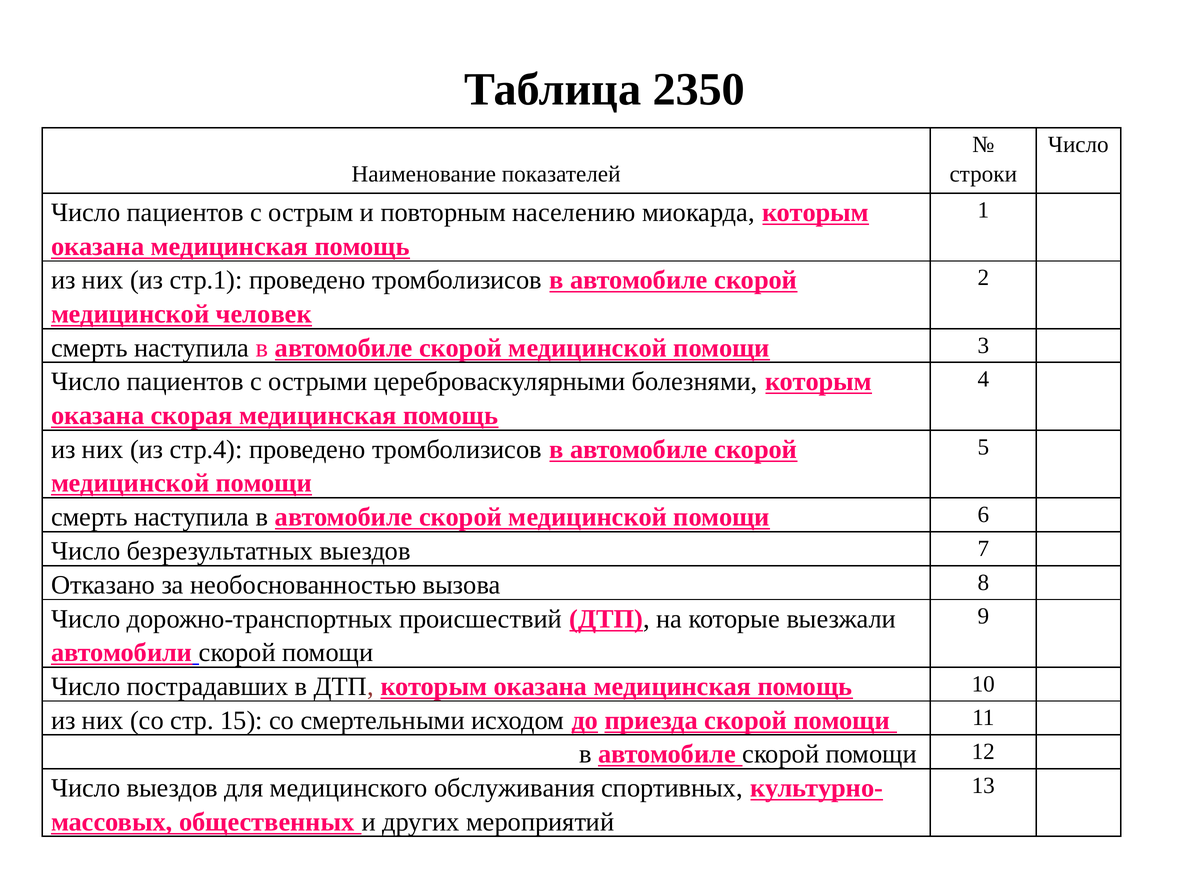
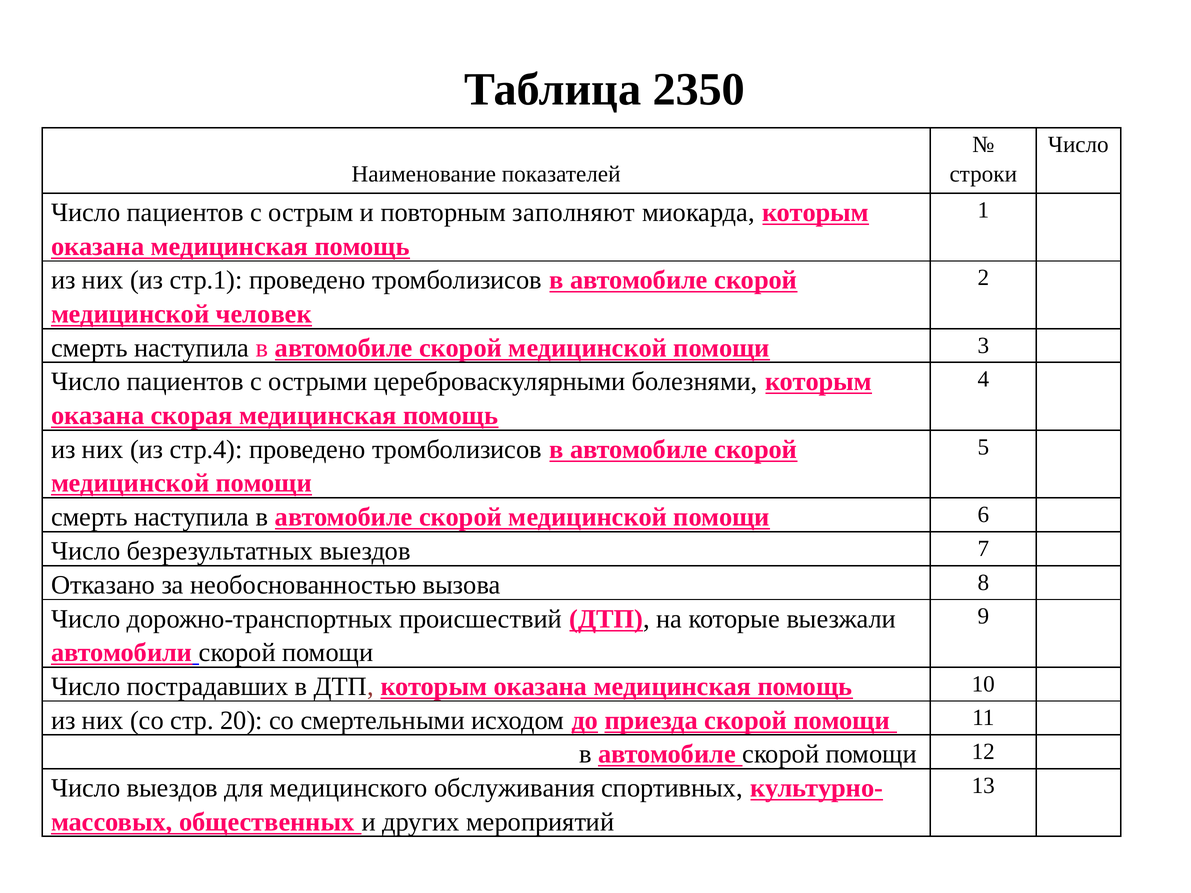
населению: населению -> заполняют (574, 213)
15: 15 -> 20 (241, 721)
